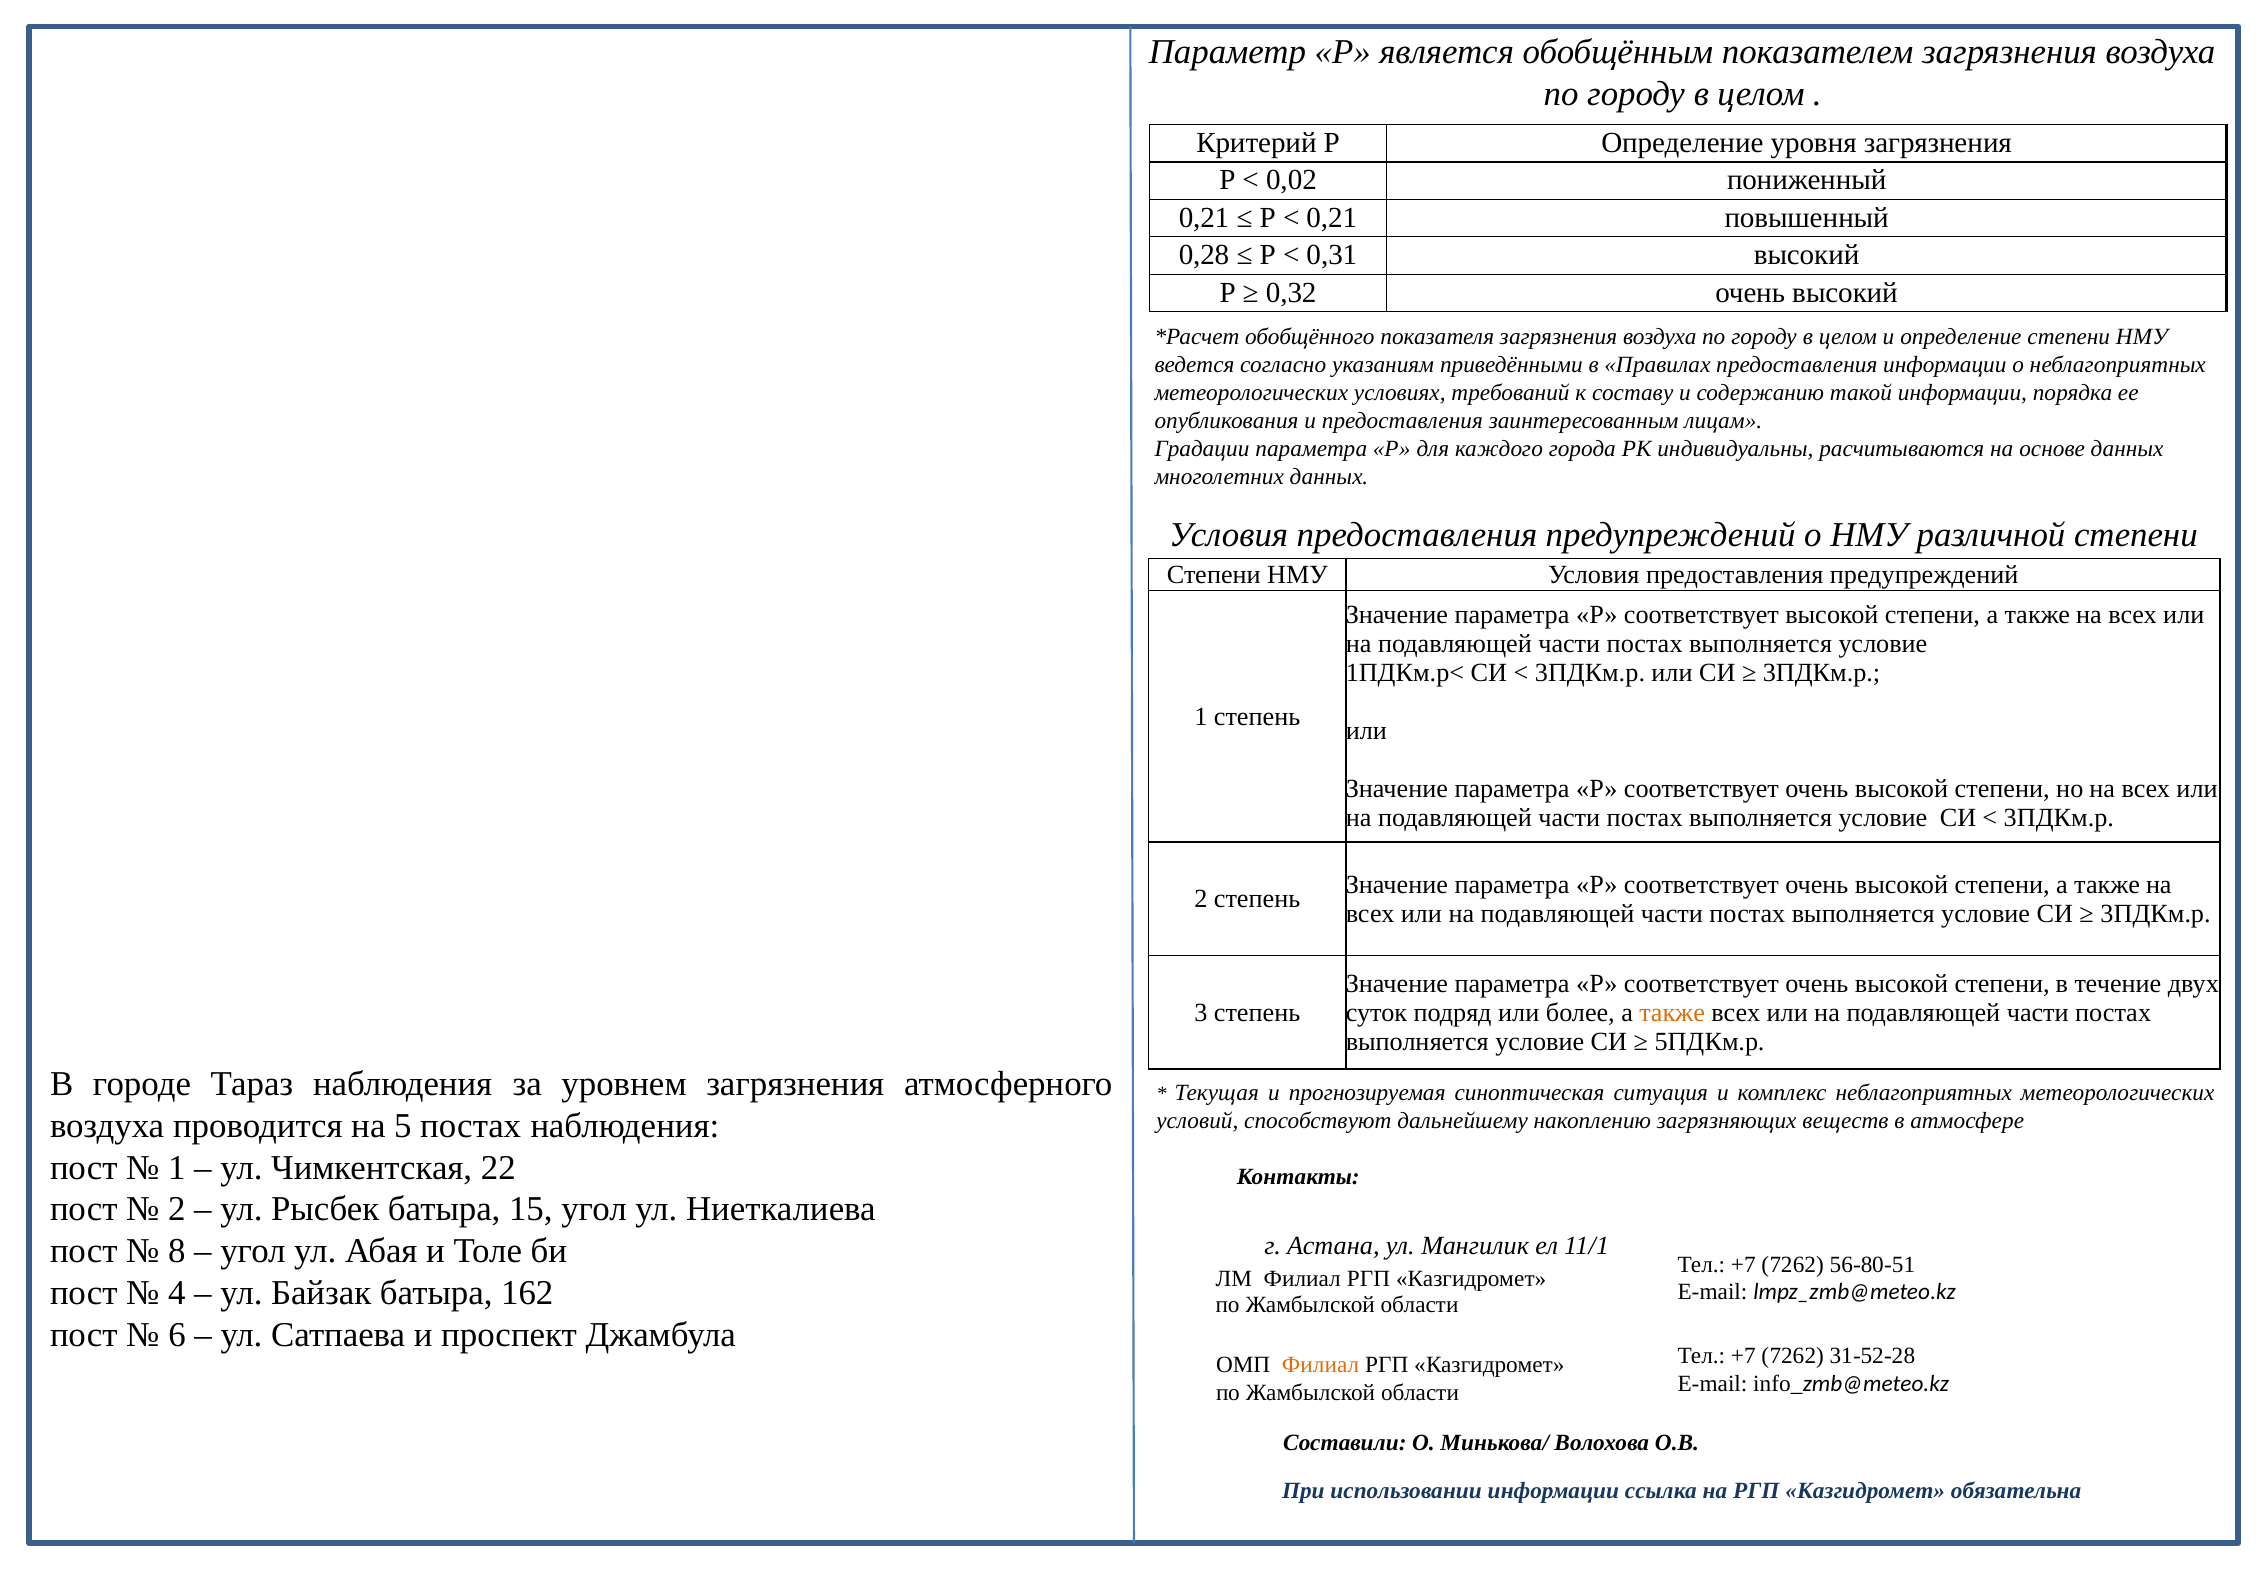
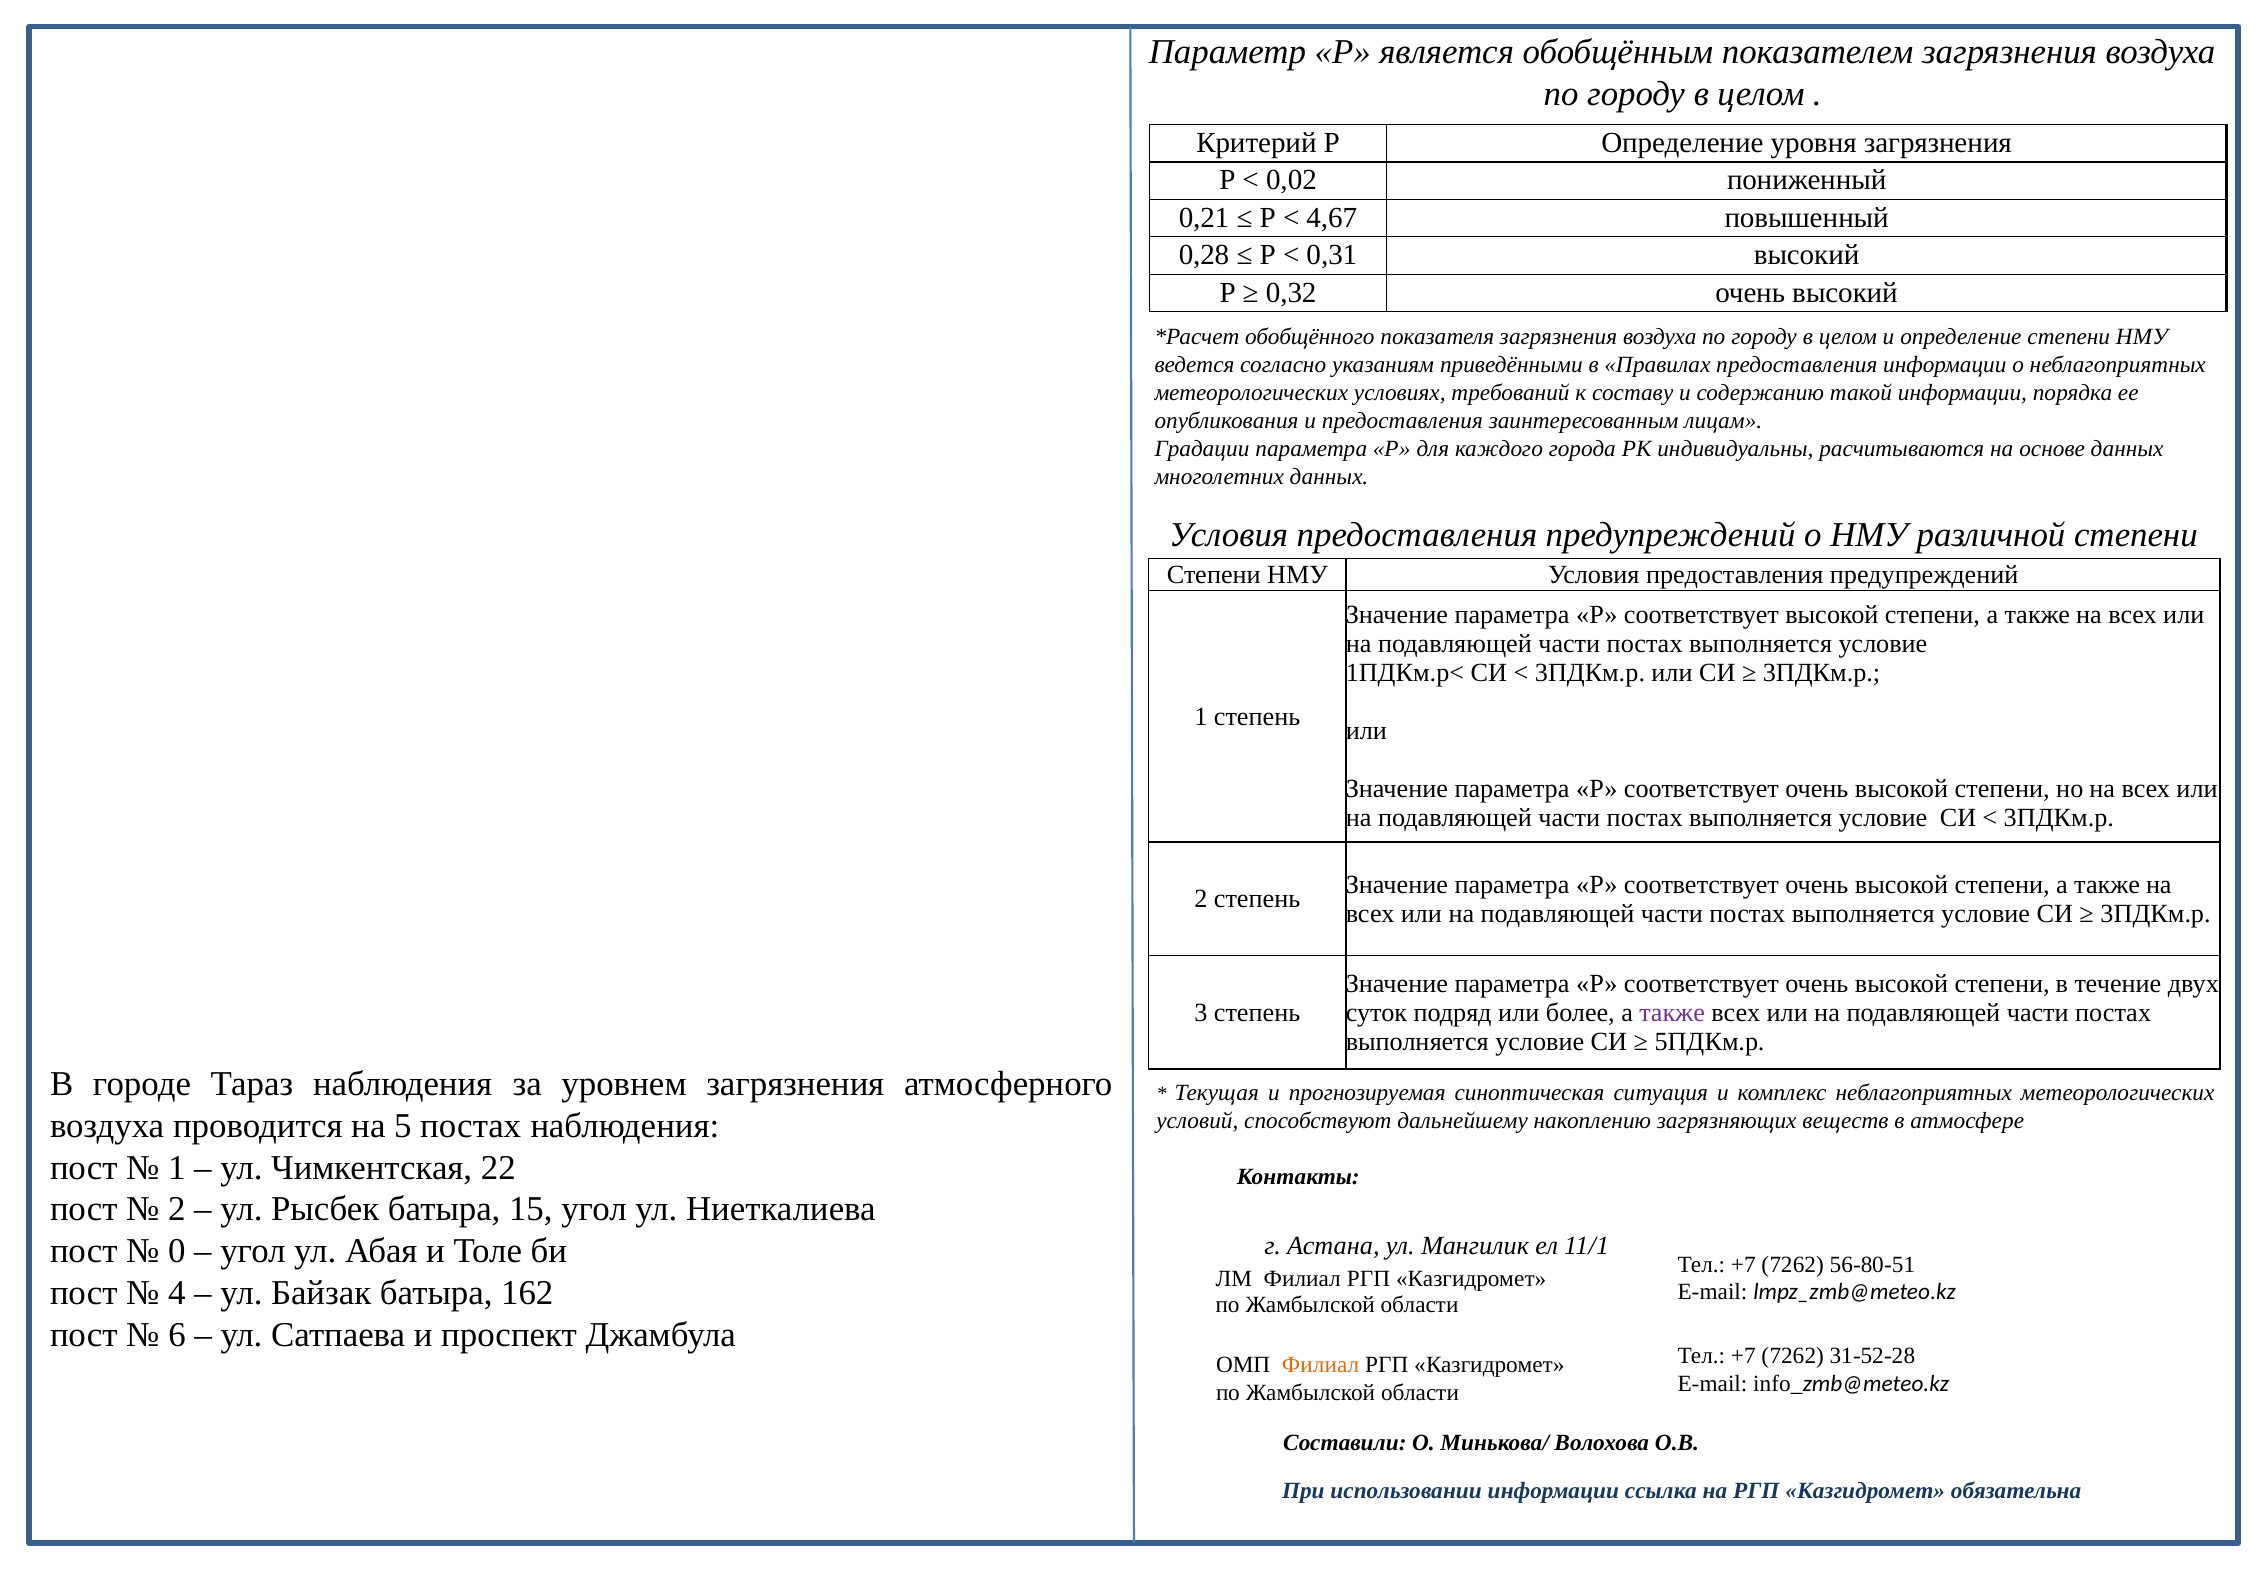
0,21: 0,21 -> 4,67 (1332, 218)
также colour: orange -> purple (1672, 1013)
8: 8 -> 0 (177, 1251)
